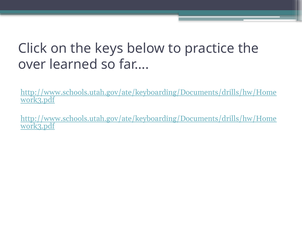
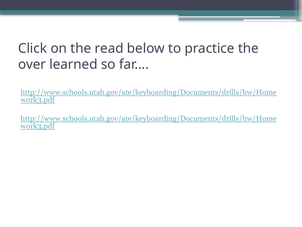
keys: keys -> read (109, 48)
